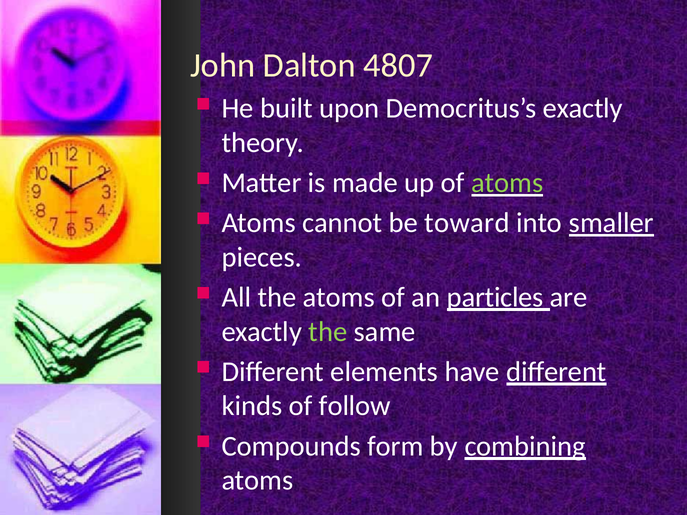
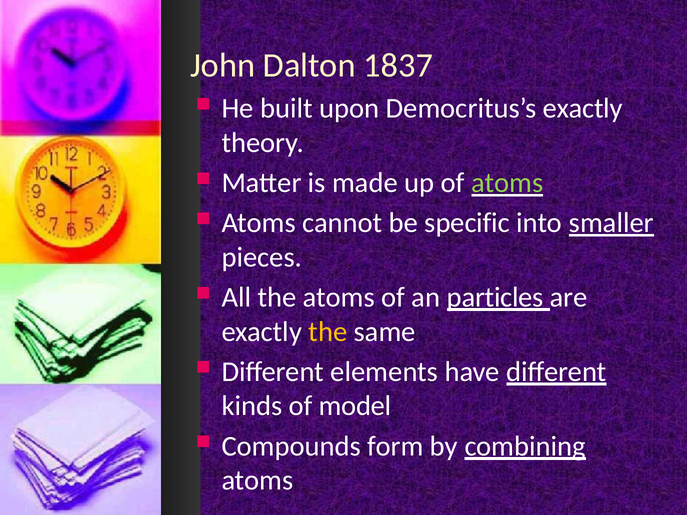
4807: 4807 -> 1837 (398, 65)
toward: toward -> specific (467, 223)
the colour: light green -> yellow (328, 332)
follow: follow -> model (355, 406)
